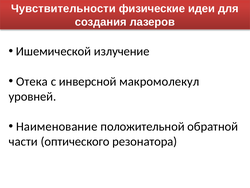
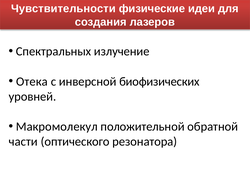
Ишемической: Ишемической -> Спектральных (54, 51)
макромолекул: макромолекул -> биофизических (159, 81)
Наименование: Наименование -> Макромолекул (57, 126)
